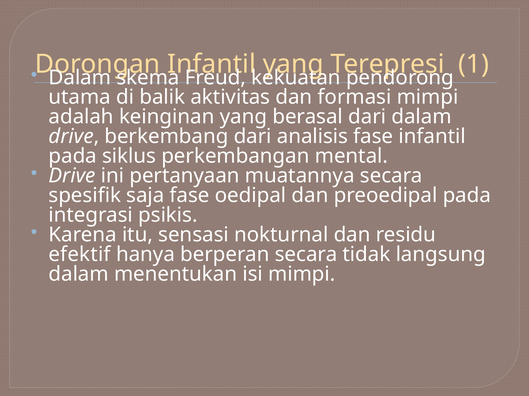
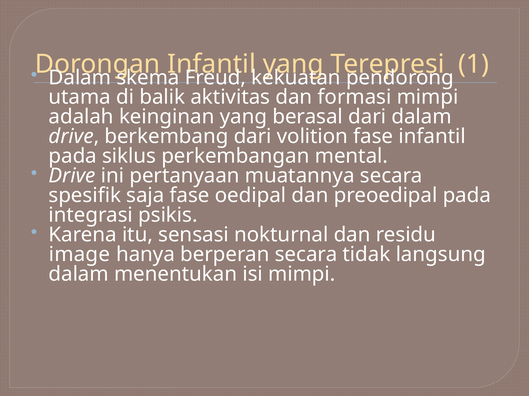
analisis: analisis -> volition (312, 137)
efektif: efektif -> image (80, 255)
